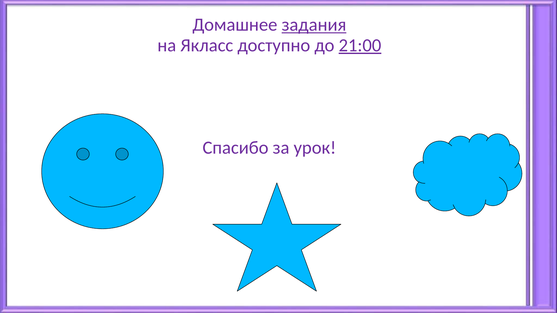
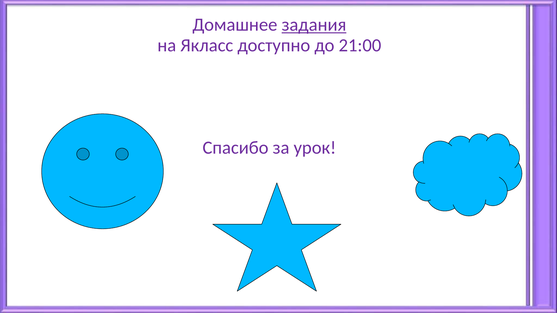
21:00 underline: present -> none (360, 45)
